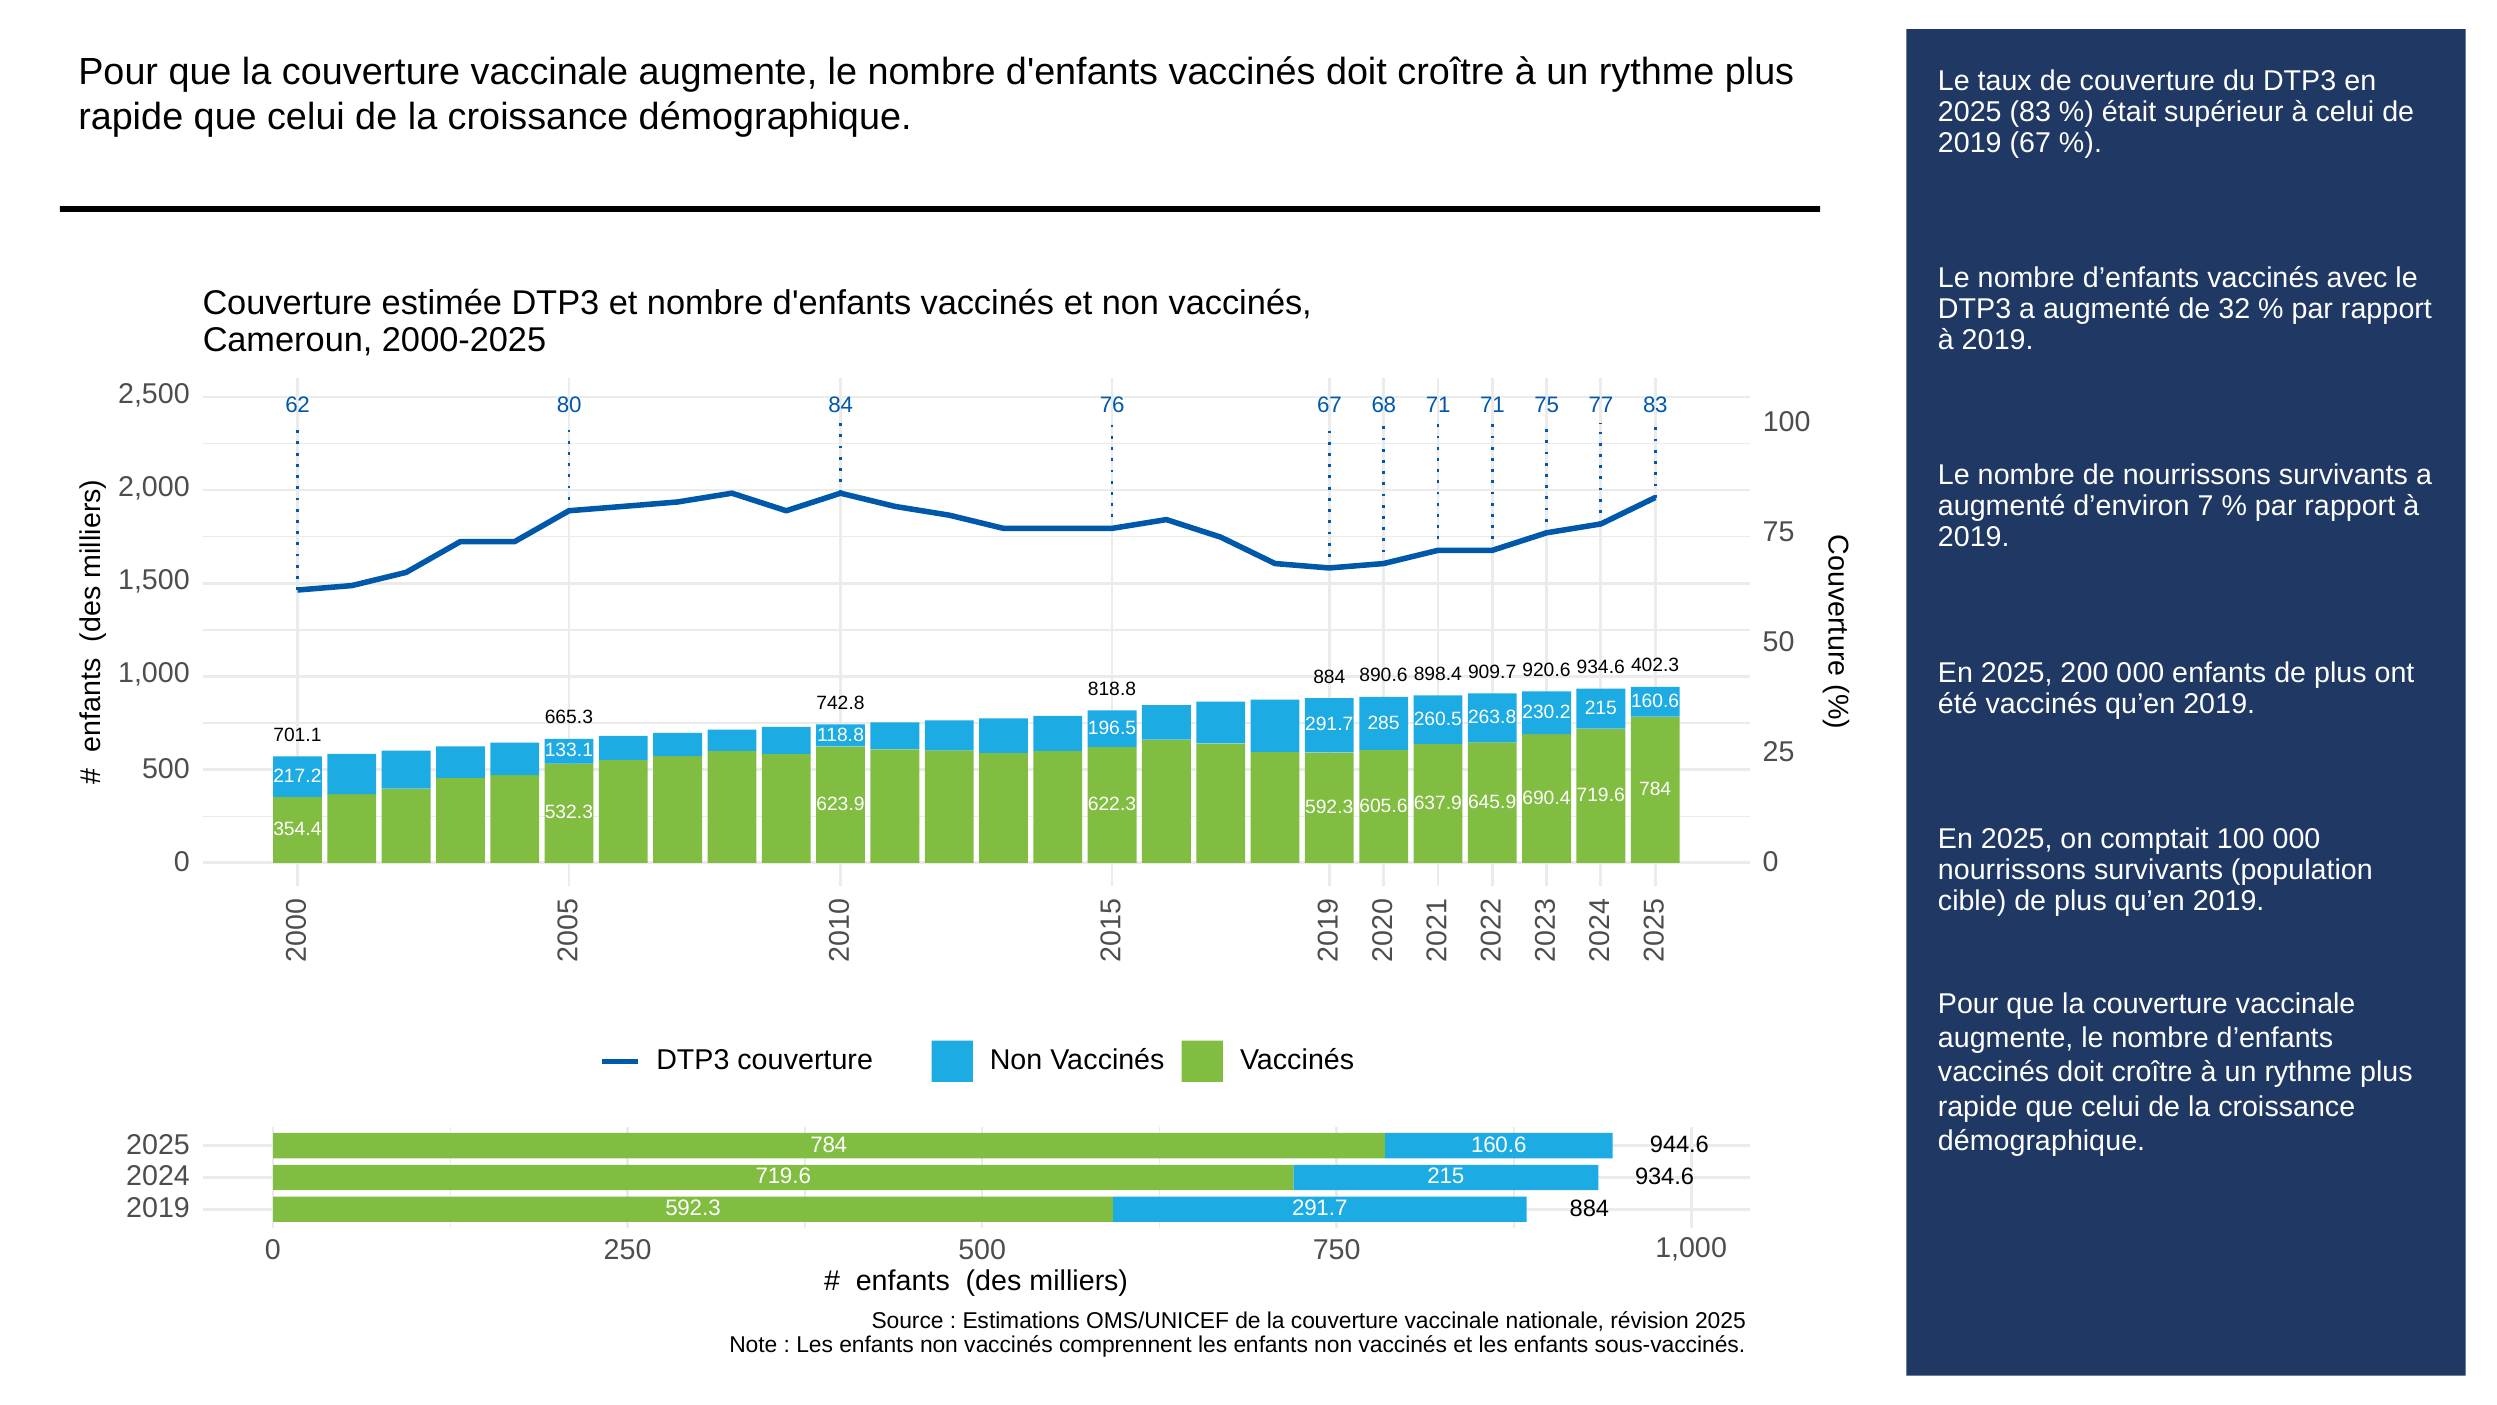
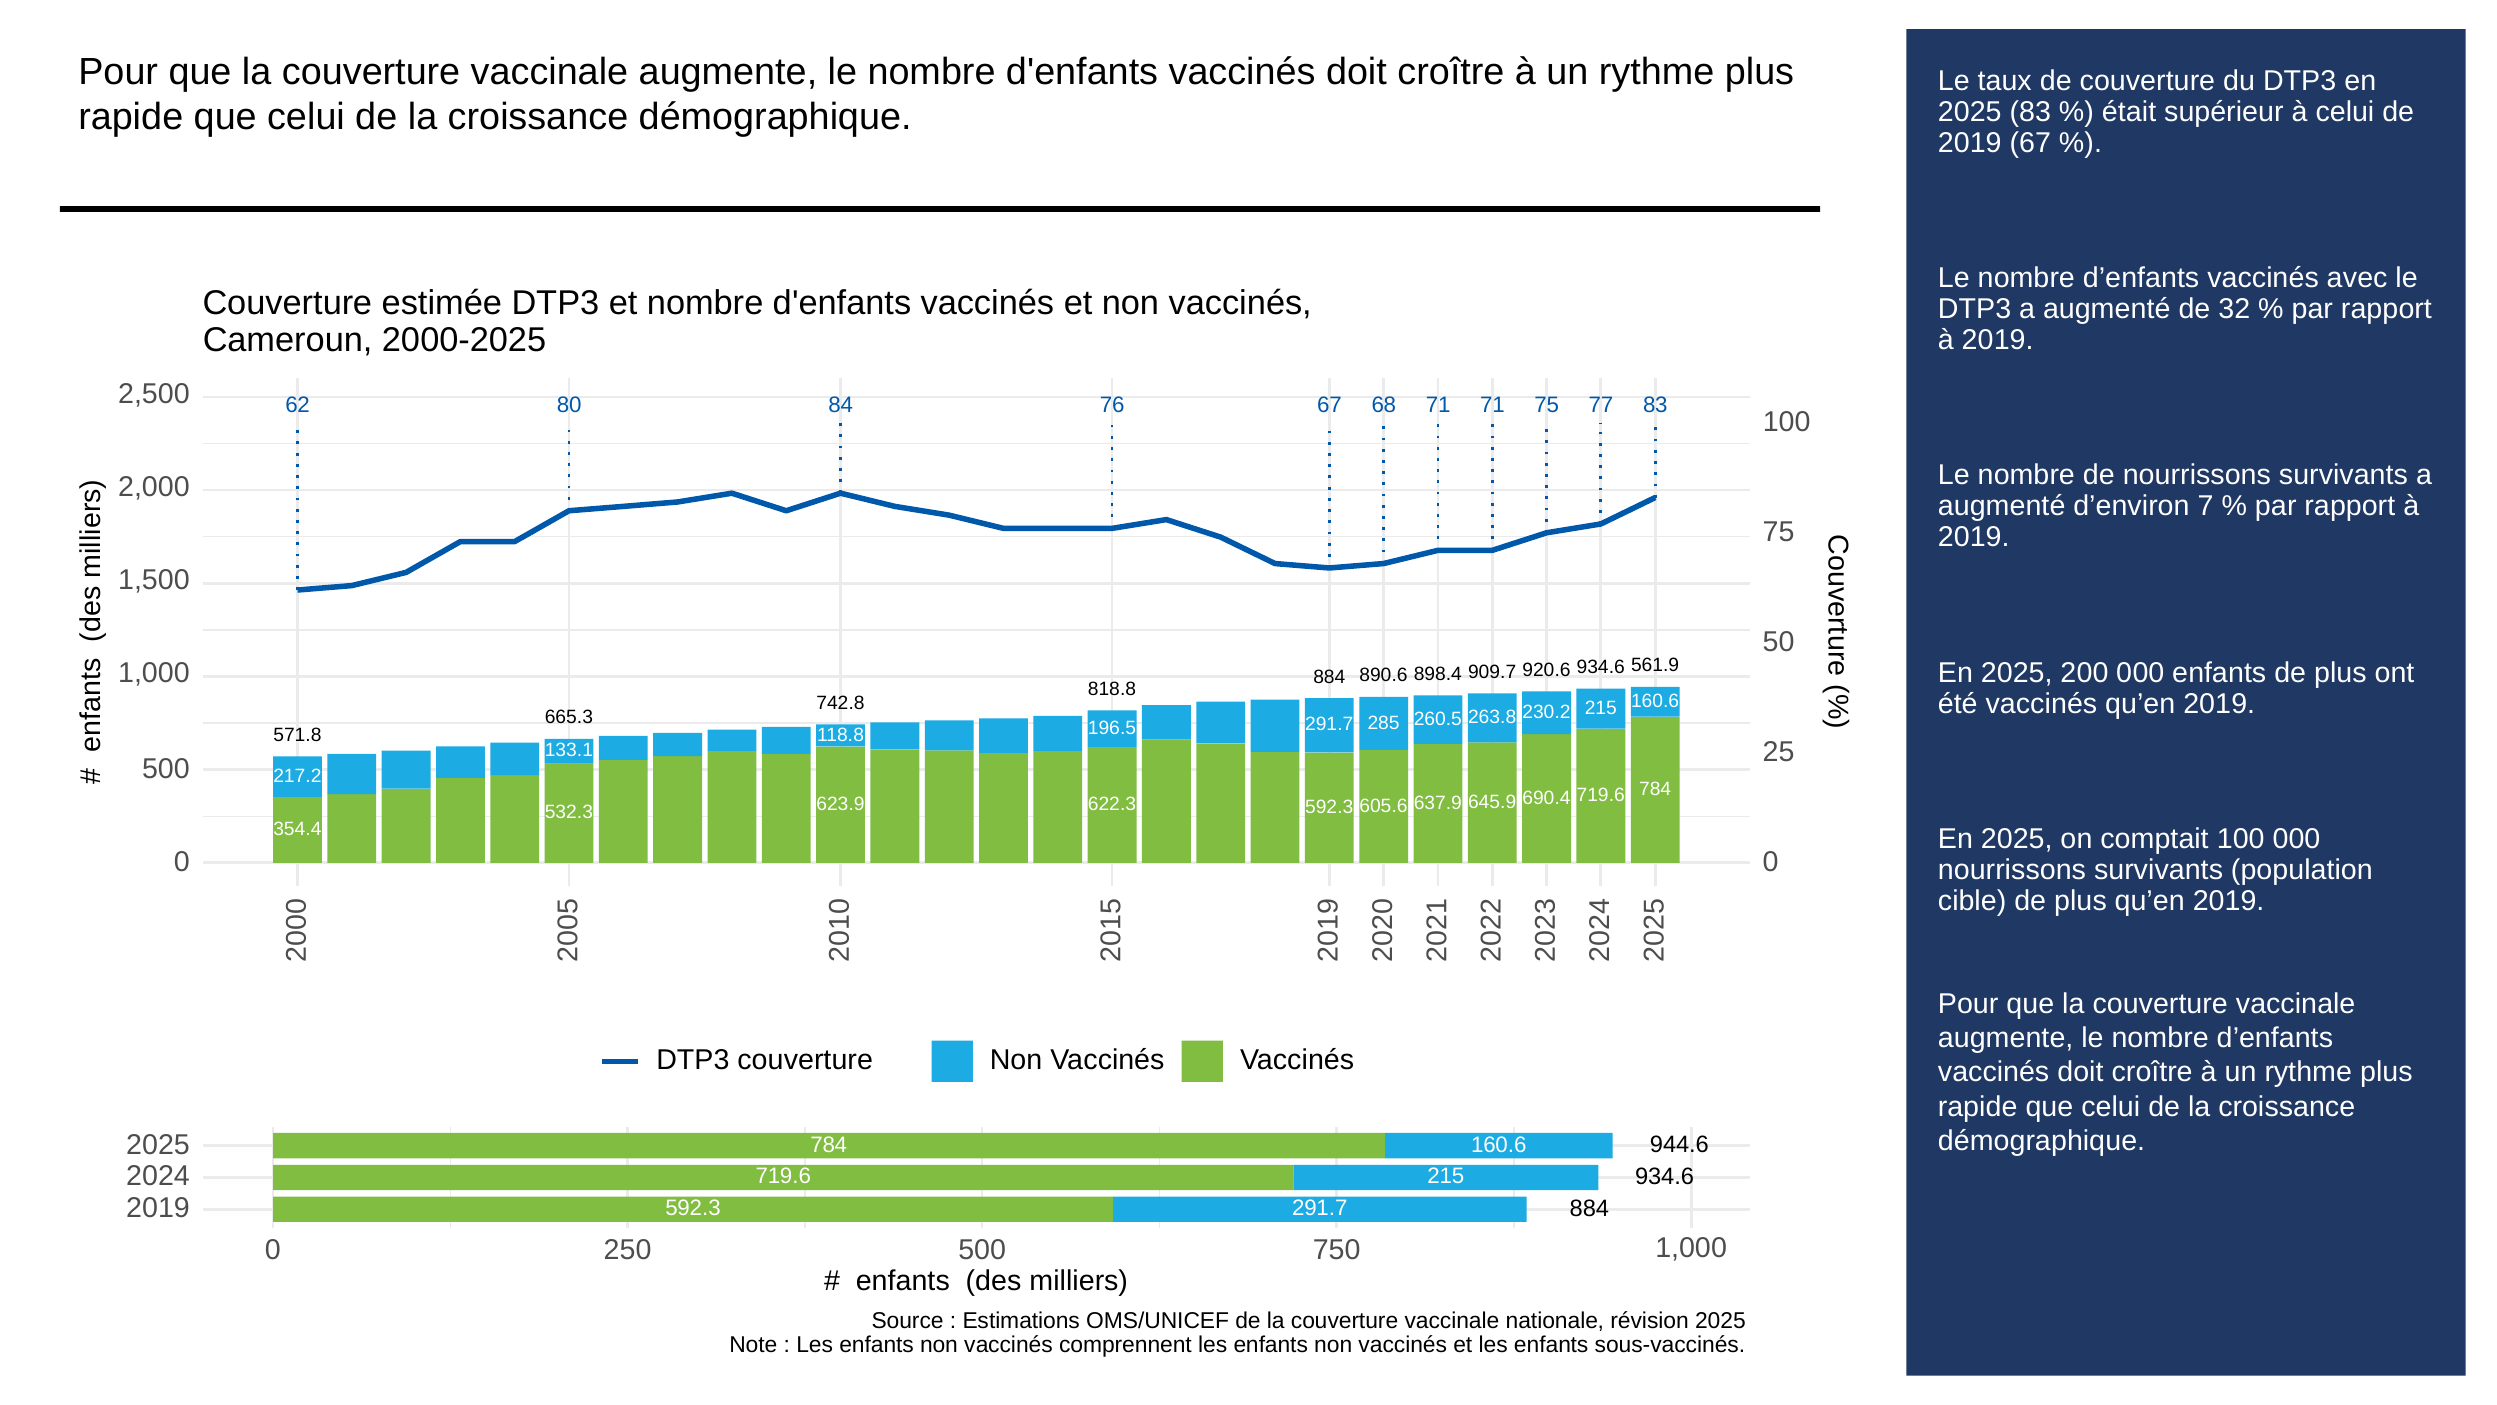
402.3: 402.3 -> 561.9 (1655, 665)
701.1: 701.1 -> 571.8 (297, 735)
